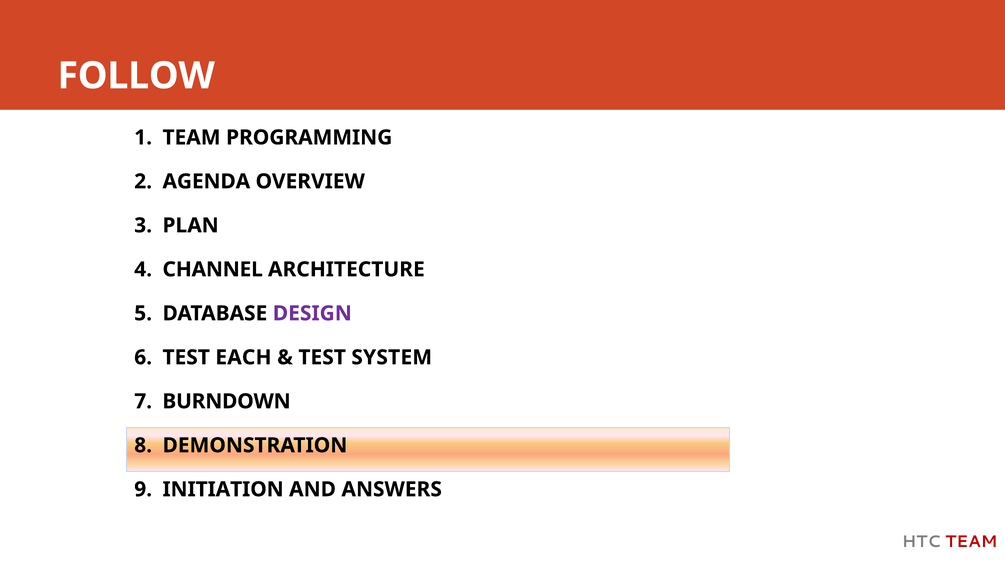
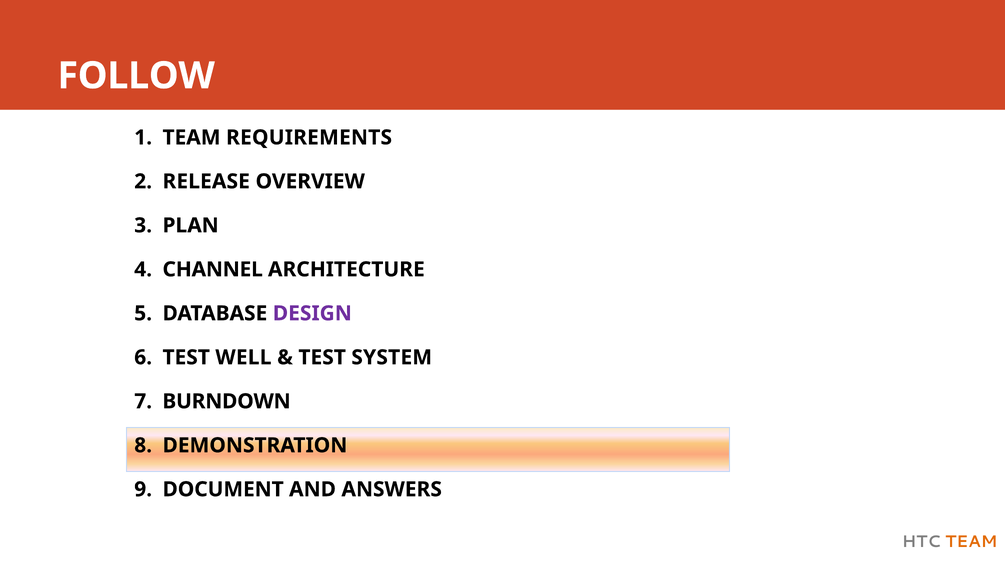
PROGRAMMING: PROGRAMMING -> REQUIREMENTS (309, 138)
AGENDA: AGENDA -> RELEASE (206, 182)
EACH: EACH -> WELL (243, 358)
INITIATION: INITIATION -> DOCUMENT (223, 490)
TEAM colour: red -> orange (971, 542)
